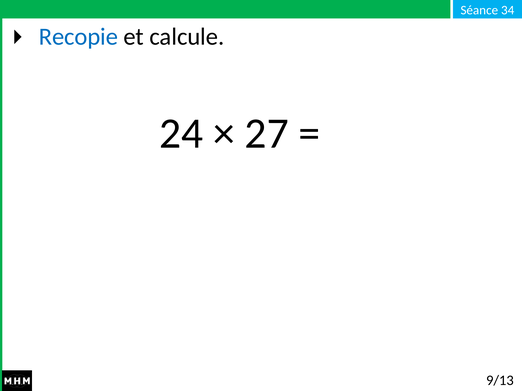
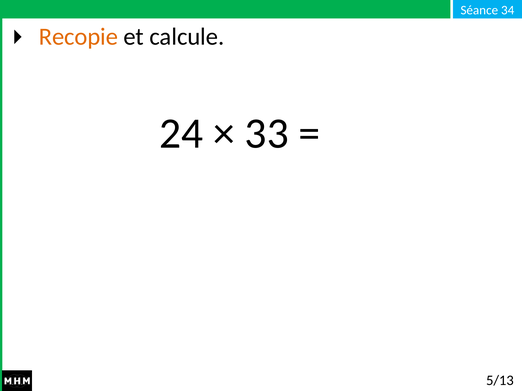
Recopie colour: blue -> orange (78, 37)
27: 27 -> 33 (267, 134)
9/13: 9/13 -> 5/13 (500, 381)
